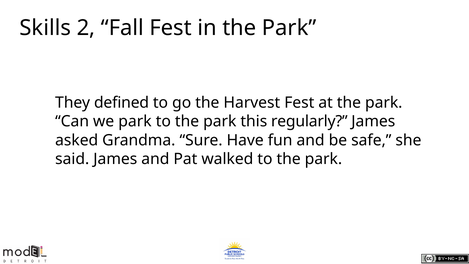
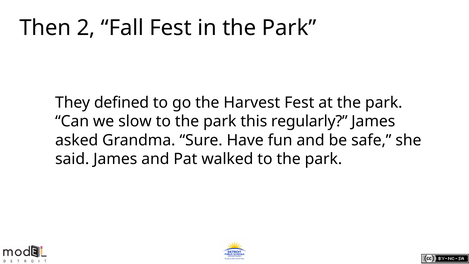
Skills: Skills -> Then (45, 28)
we park: park -> slow (135, 121)
